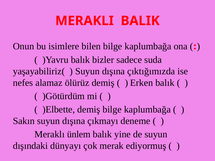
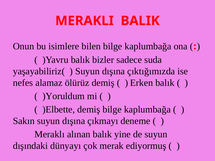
)Götürdüm: )Götürdüm -> )Yoruldum (64, 96)
ünlem: ünlem -> alınan (79, 134)
